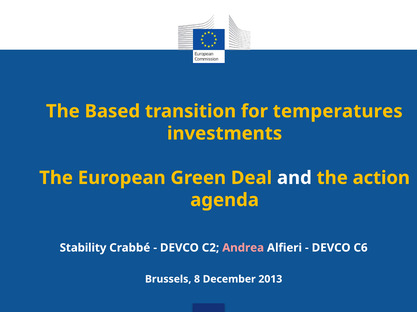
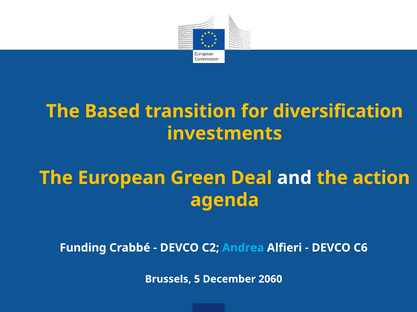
temperatures: temperatures -> diversification (338, 112)
Stability: Stability -> Funding (83, 248)
Andrea colour: pink -> light blue (243, 248)
8: 8 -> 5 (197, 280)
2013: 2013 -> 2060 (270, 280)
